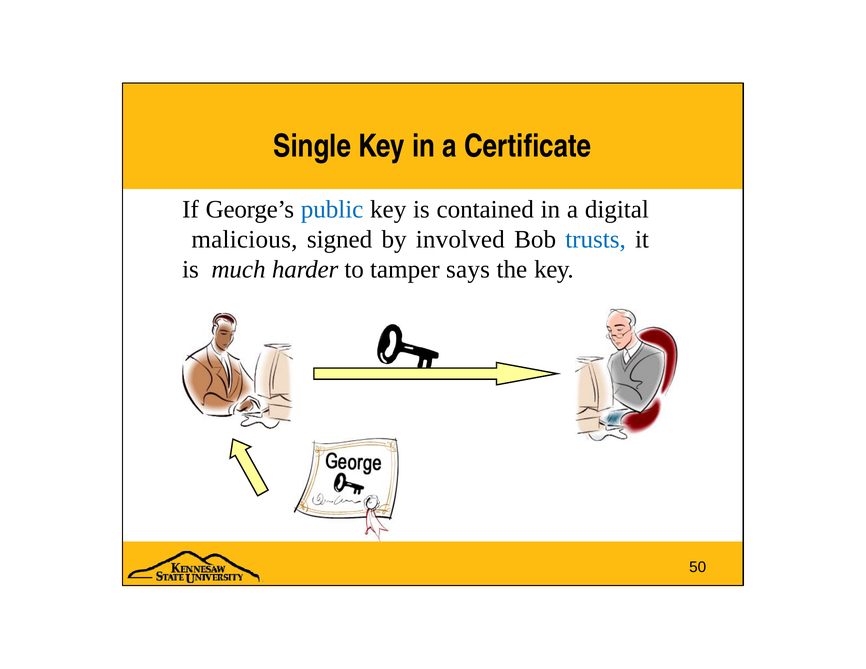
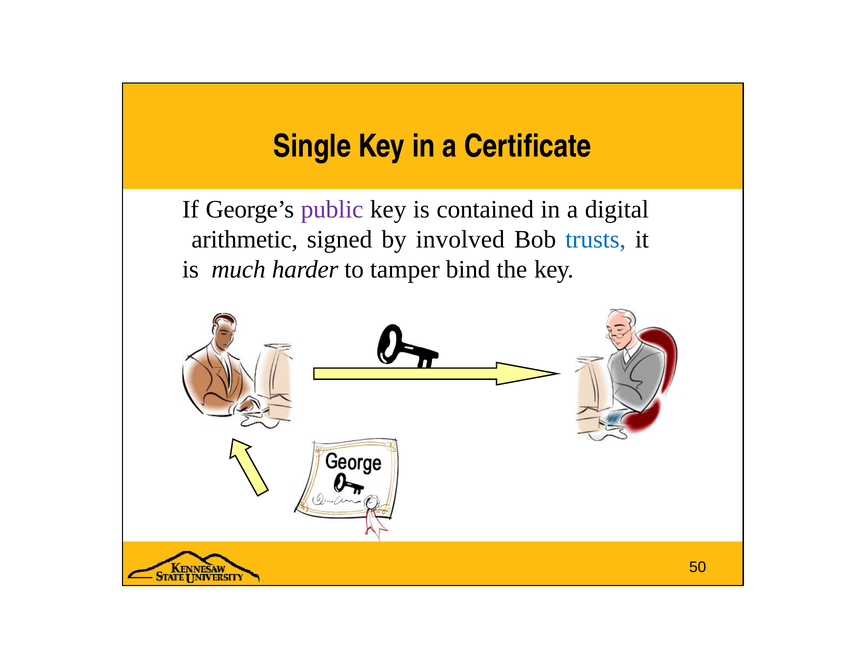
public colour: blue -> purple (332, 209)
malicious: malicious -> arithmetic (245, 240)
says: says -> bind (468, 270)
